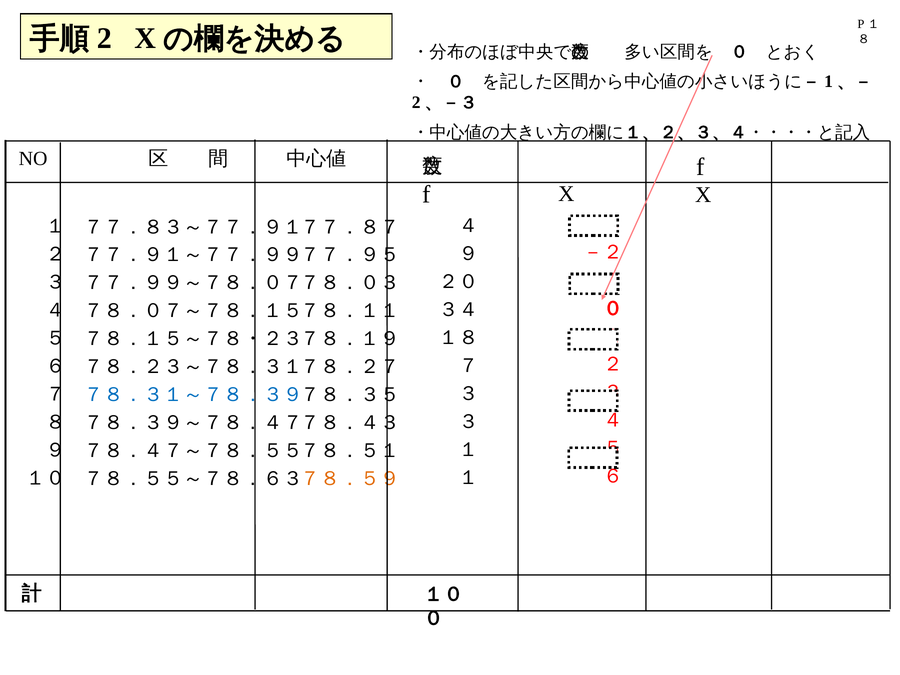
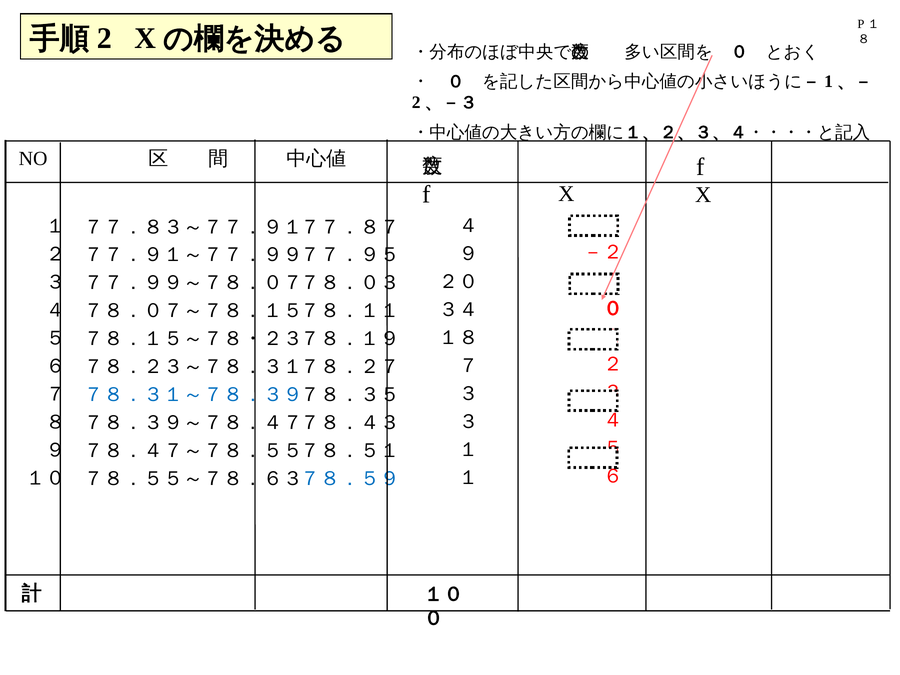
７８．５９ colour: orange -> blue (350, 479)
